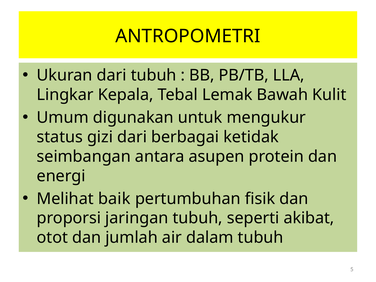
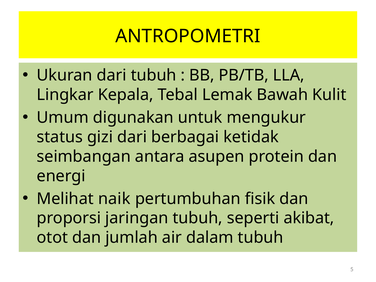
baik: baik -> naik (114, 199)
